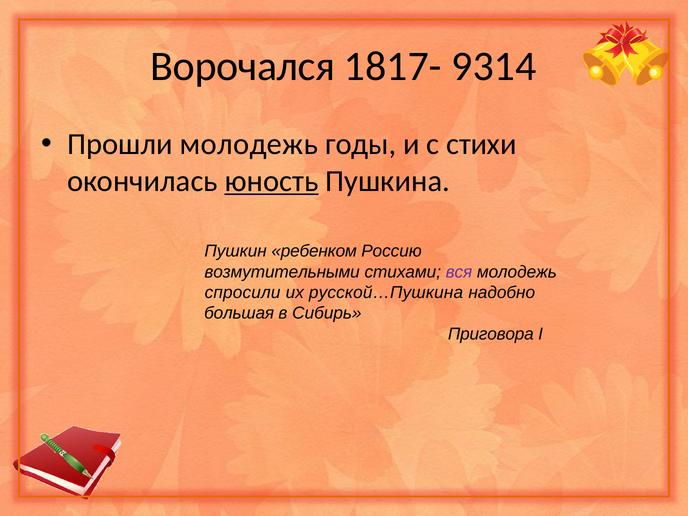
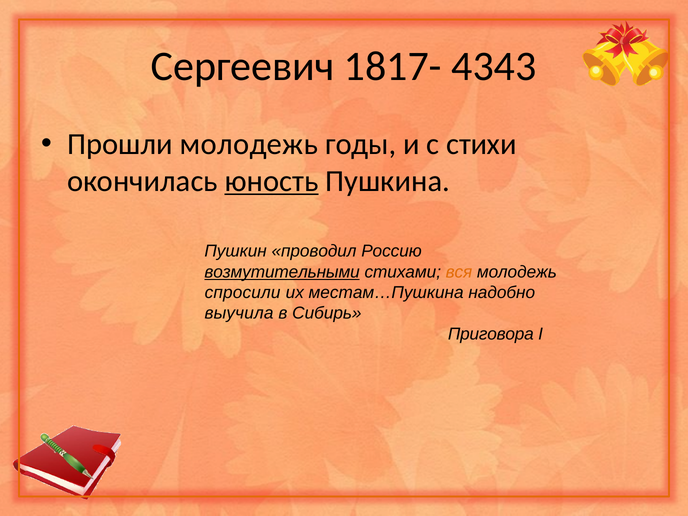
Ворочался: Ворочался -> Сергеевич (243, 67)
9314: 9314 -> 4343 (494, 67)
ребенком: ребенком -> проводил (314, 251)
возмутительными underline: none -> present (282, 272)
вся colour: purple -> orange (459, 272)
русской…Пушкина: русской…Пушкина -> местам…Пушкина (386, 293)
большая: большая -> выучила (239, 313)
